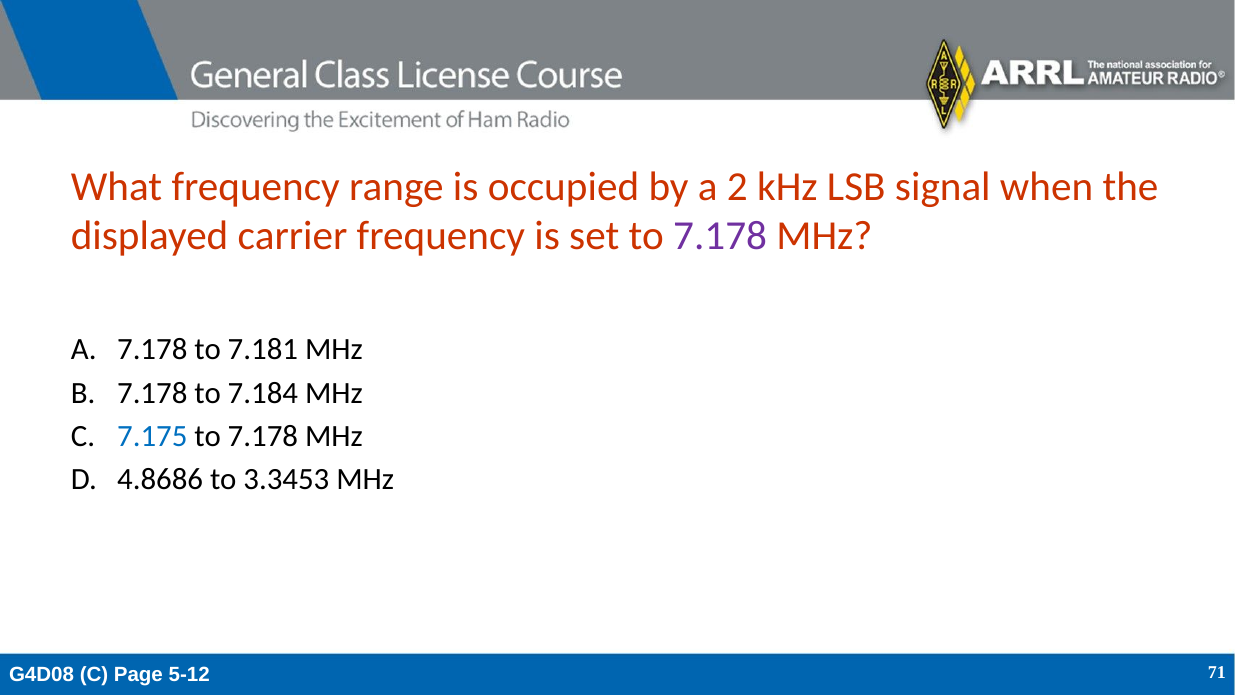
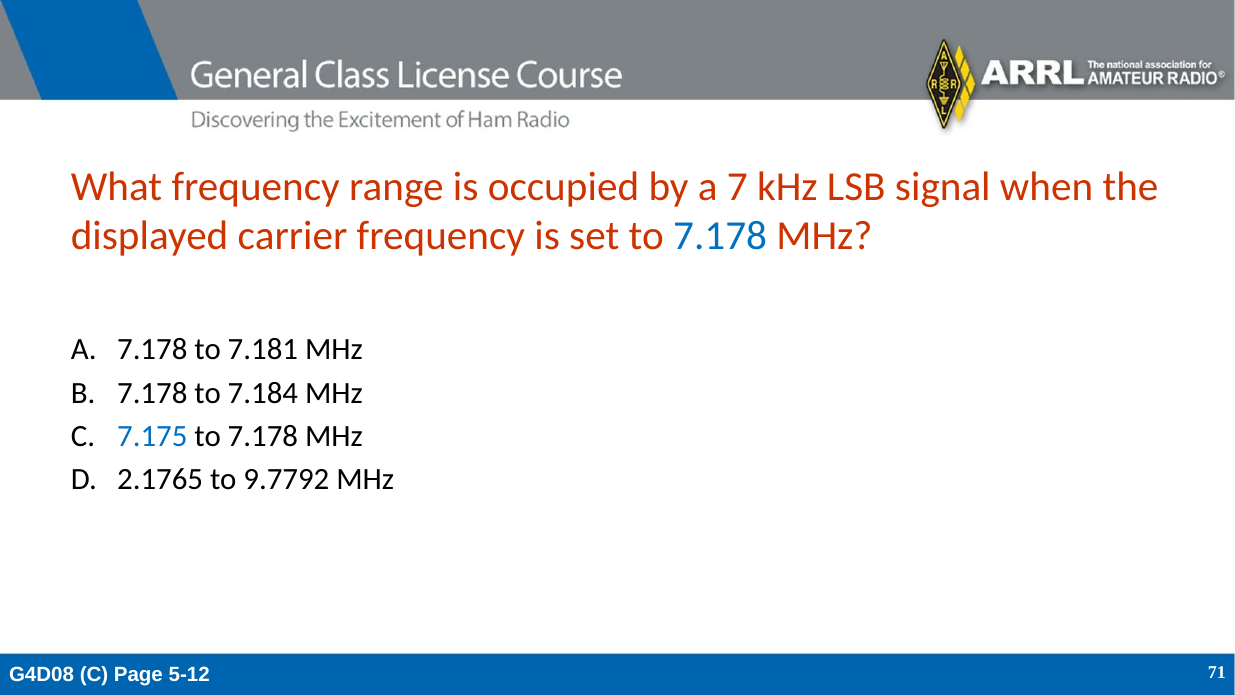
2: 2 -> 7 (737, 187)
7.178 colour: purple -> blue (720, 236)
4.8686: 4.8686 -> 2.1765 (160, 479)
3.3453: 3.3453 -> 9.7792 (286, 479)
